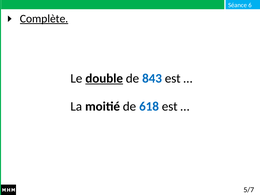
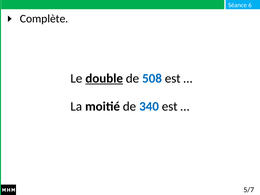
Complète underline: present -> none (44, 19)
843: 843 -> 508 (152, 78)
618: 618 -> 340 (149, 106)
